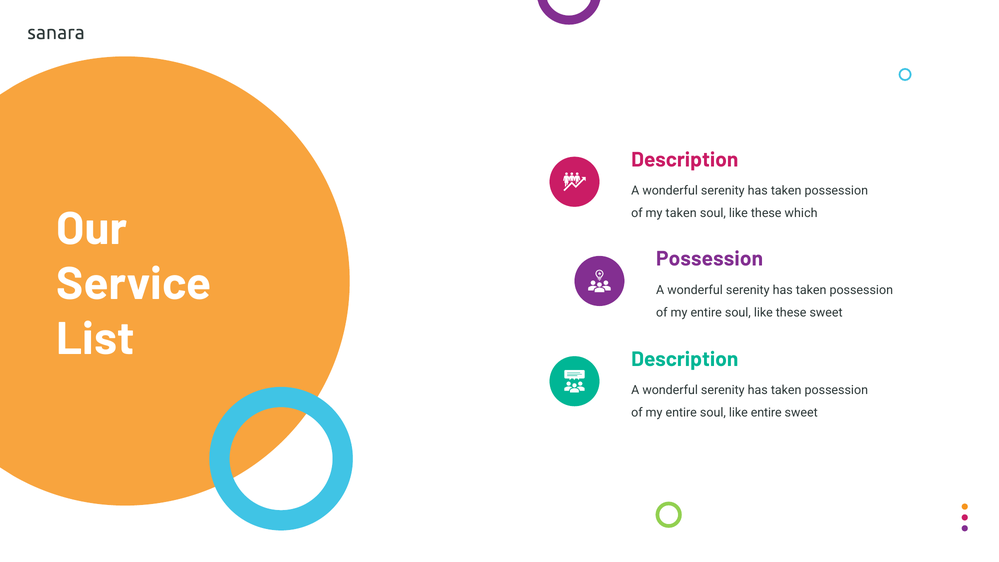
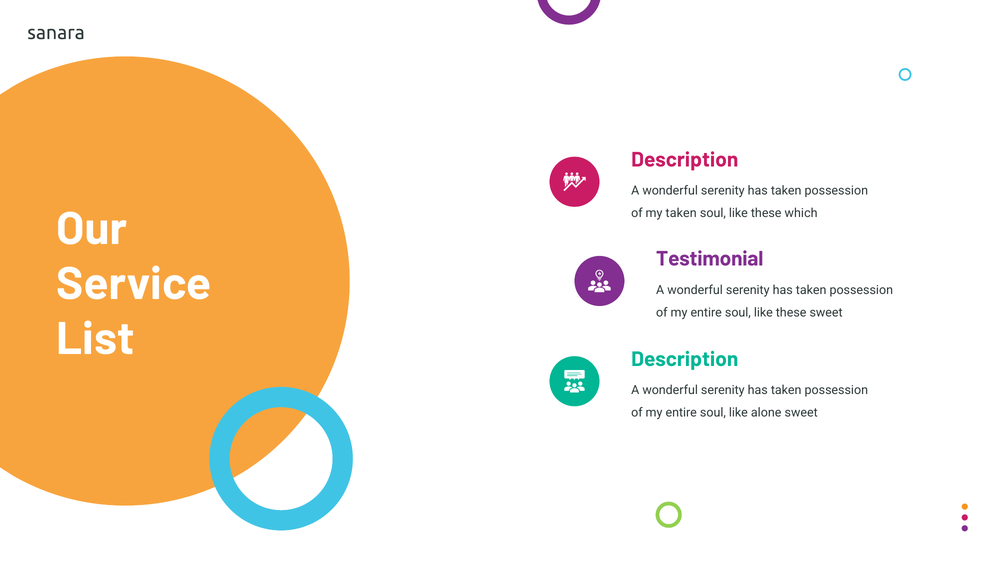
Possession: Possession -> Testimonial (710, 259)
like entire: entire -> alone (766, 413)
